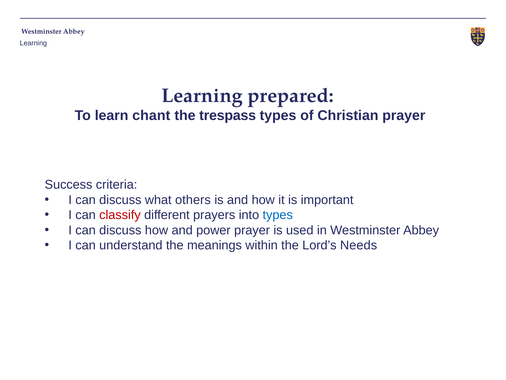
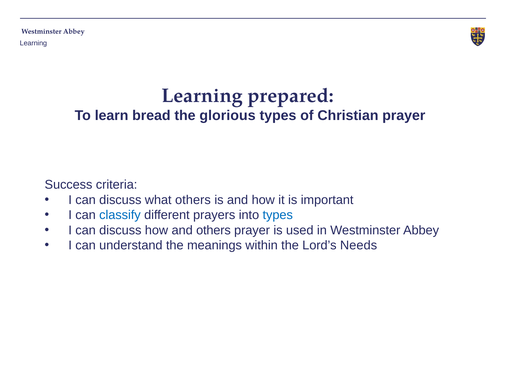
chant: chant -> bread (151, 115)
trespass: trespass -> glorious (228, 115)
classify colour: red -> blue (120, 215)
and power: power -> others (213, 230)
